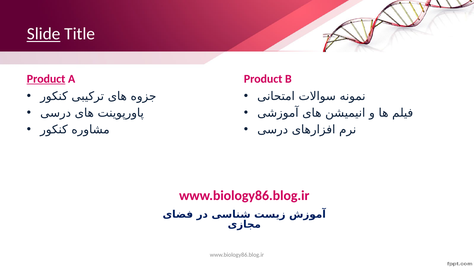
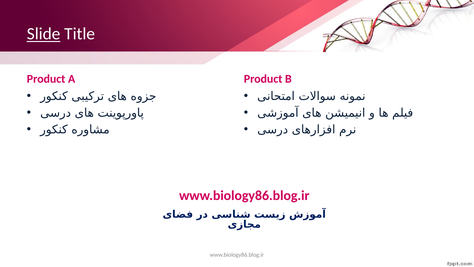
Product underline: present -> none (46, 79)
